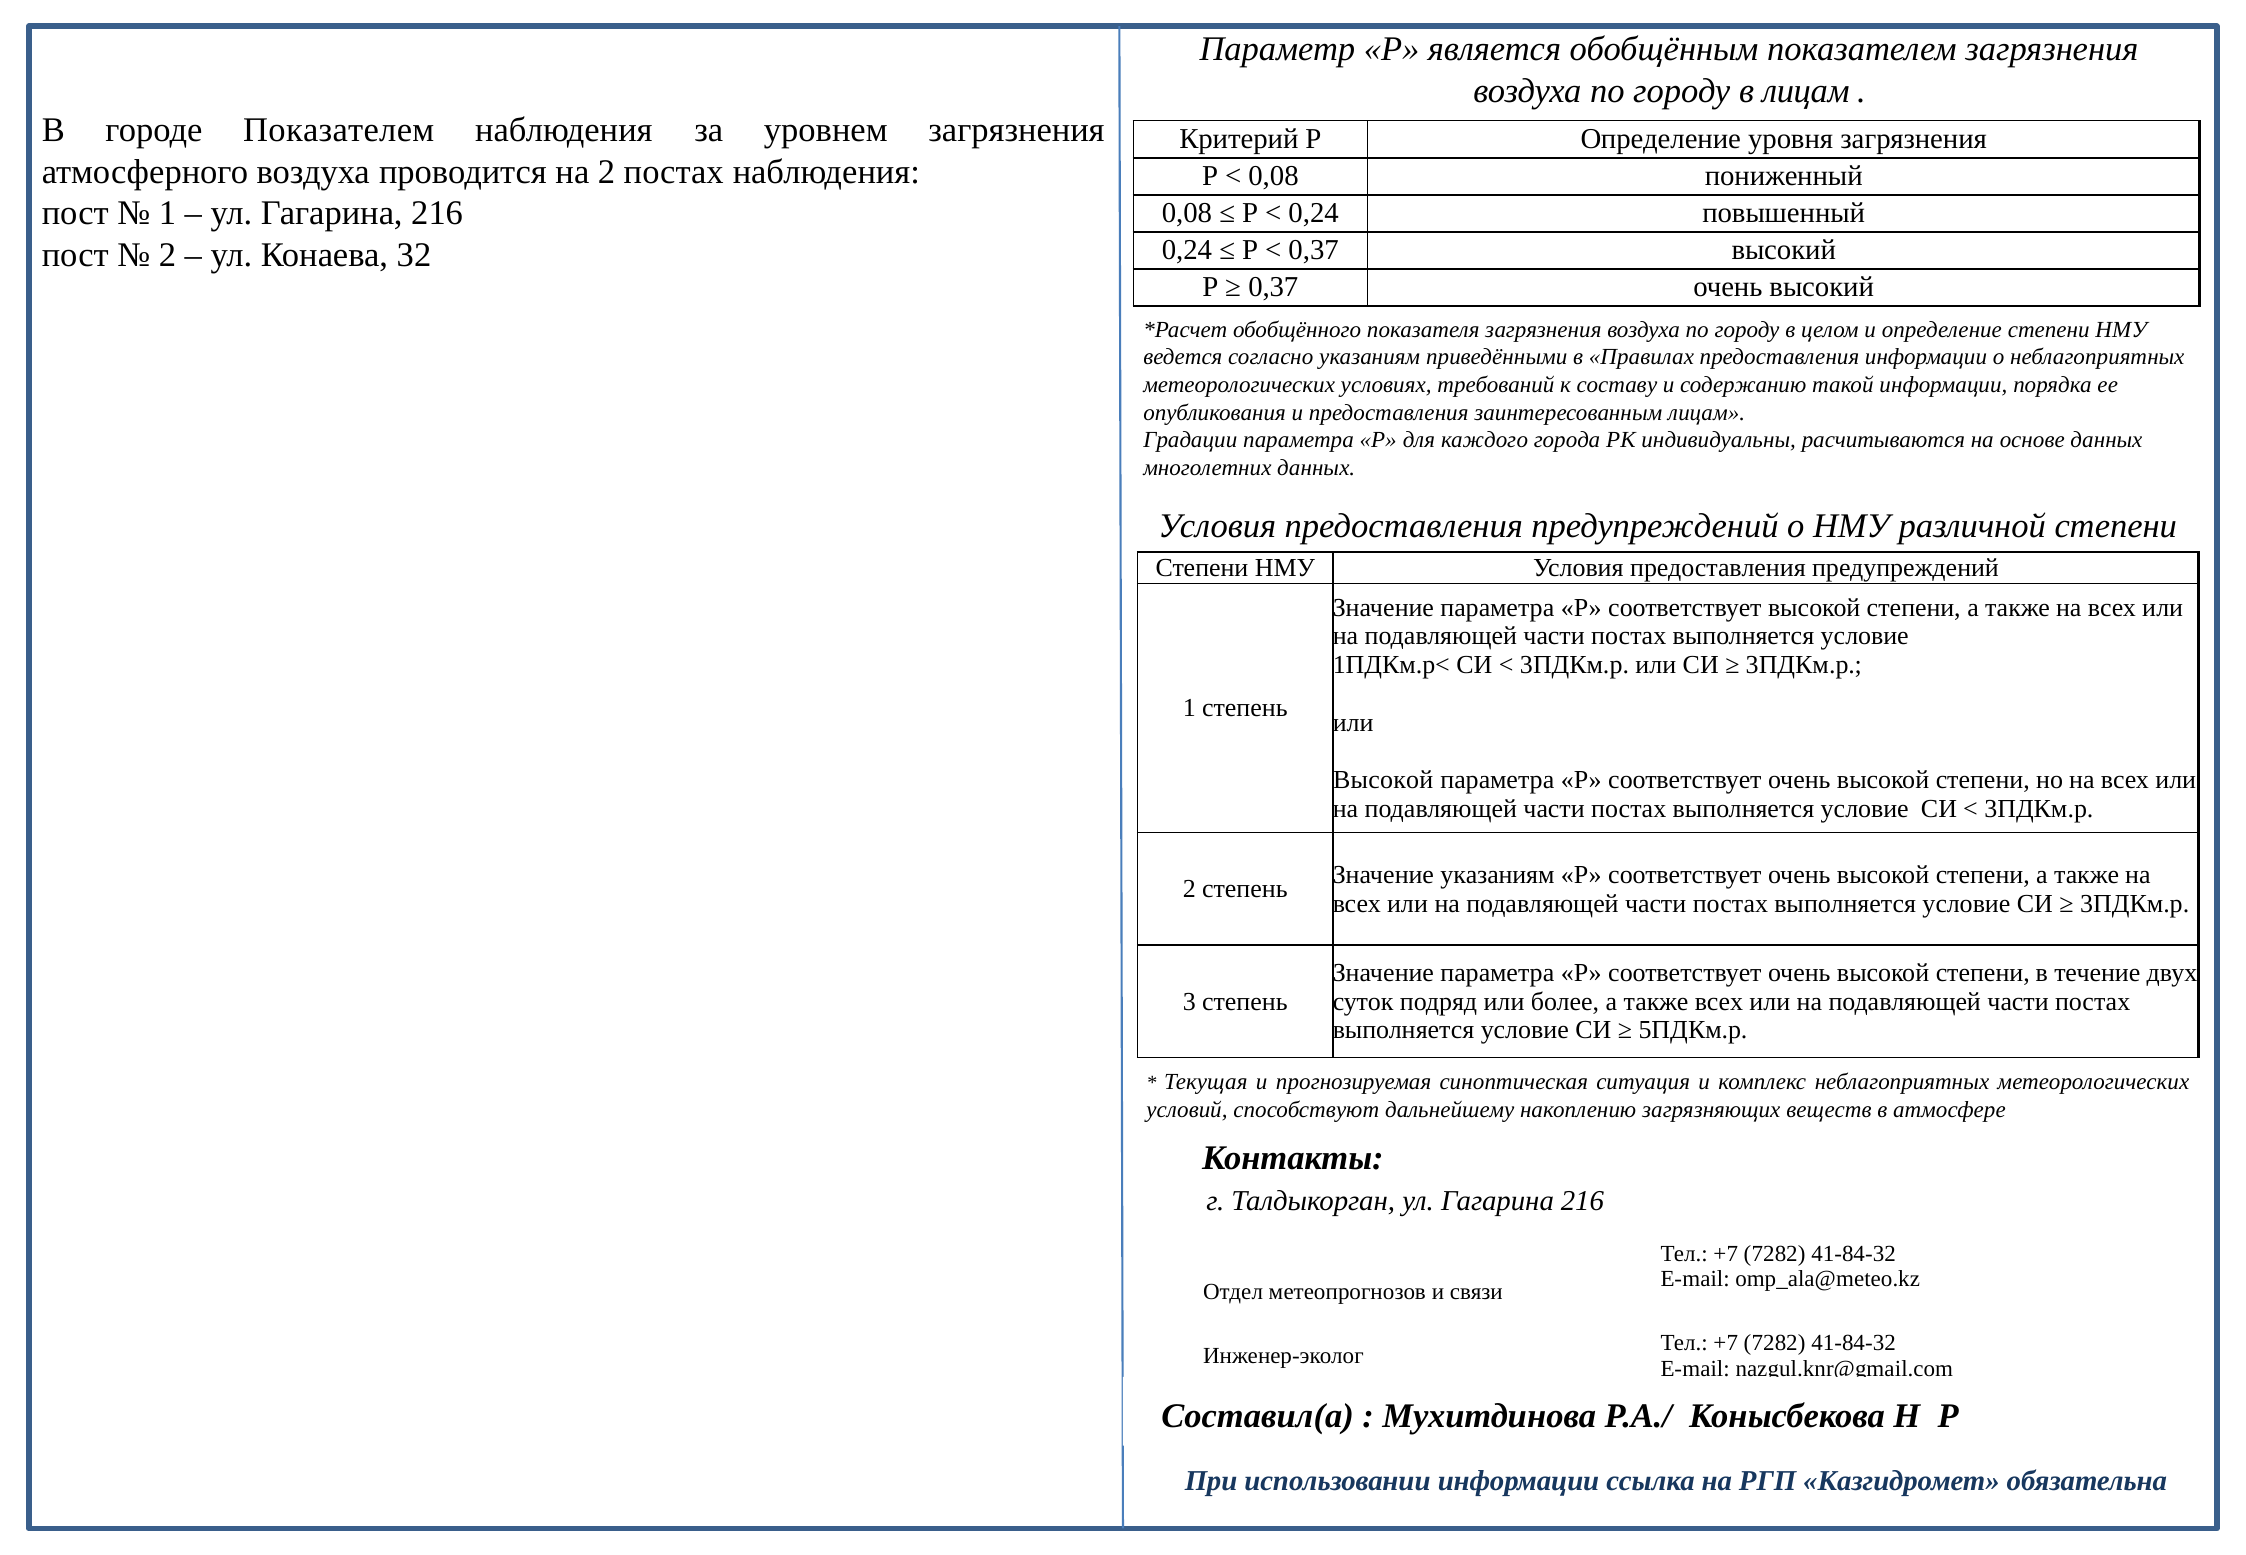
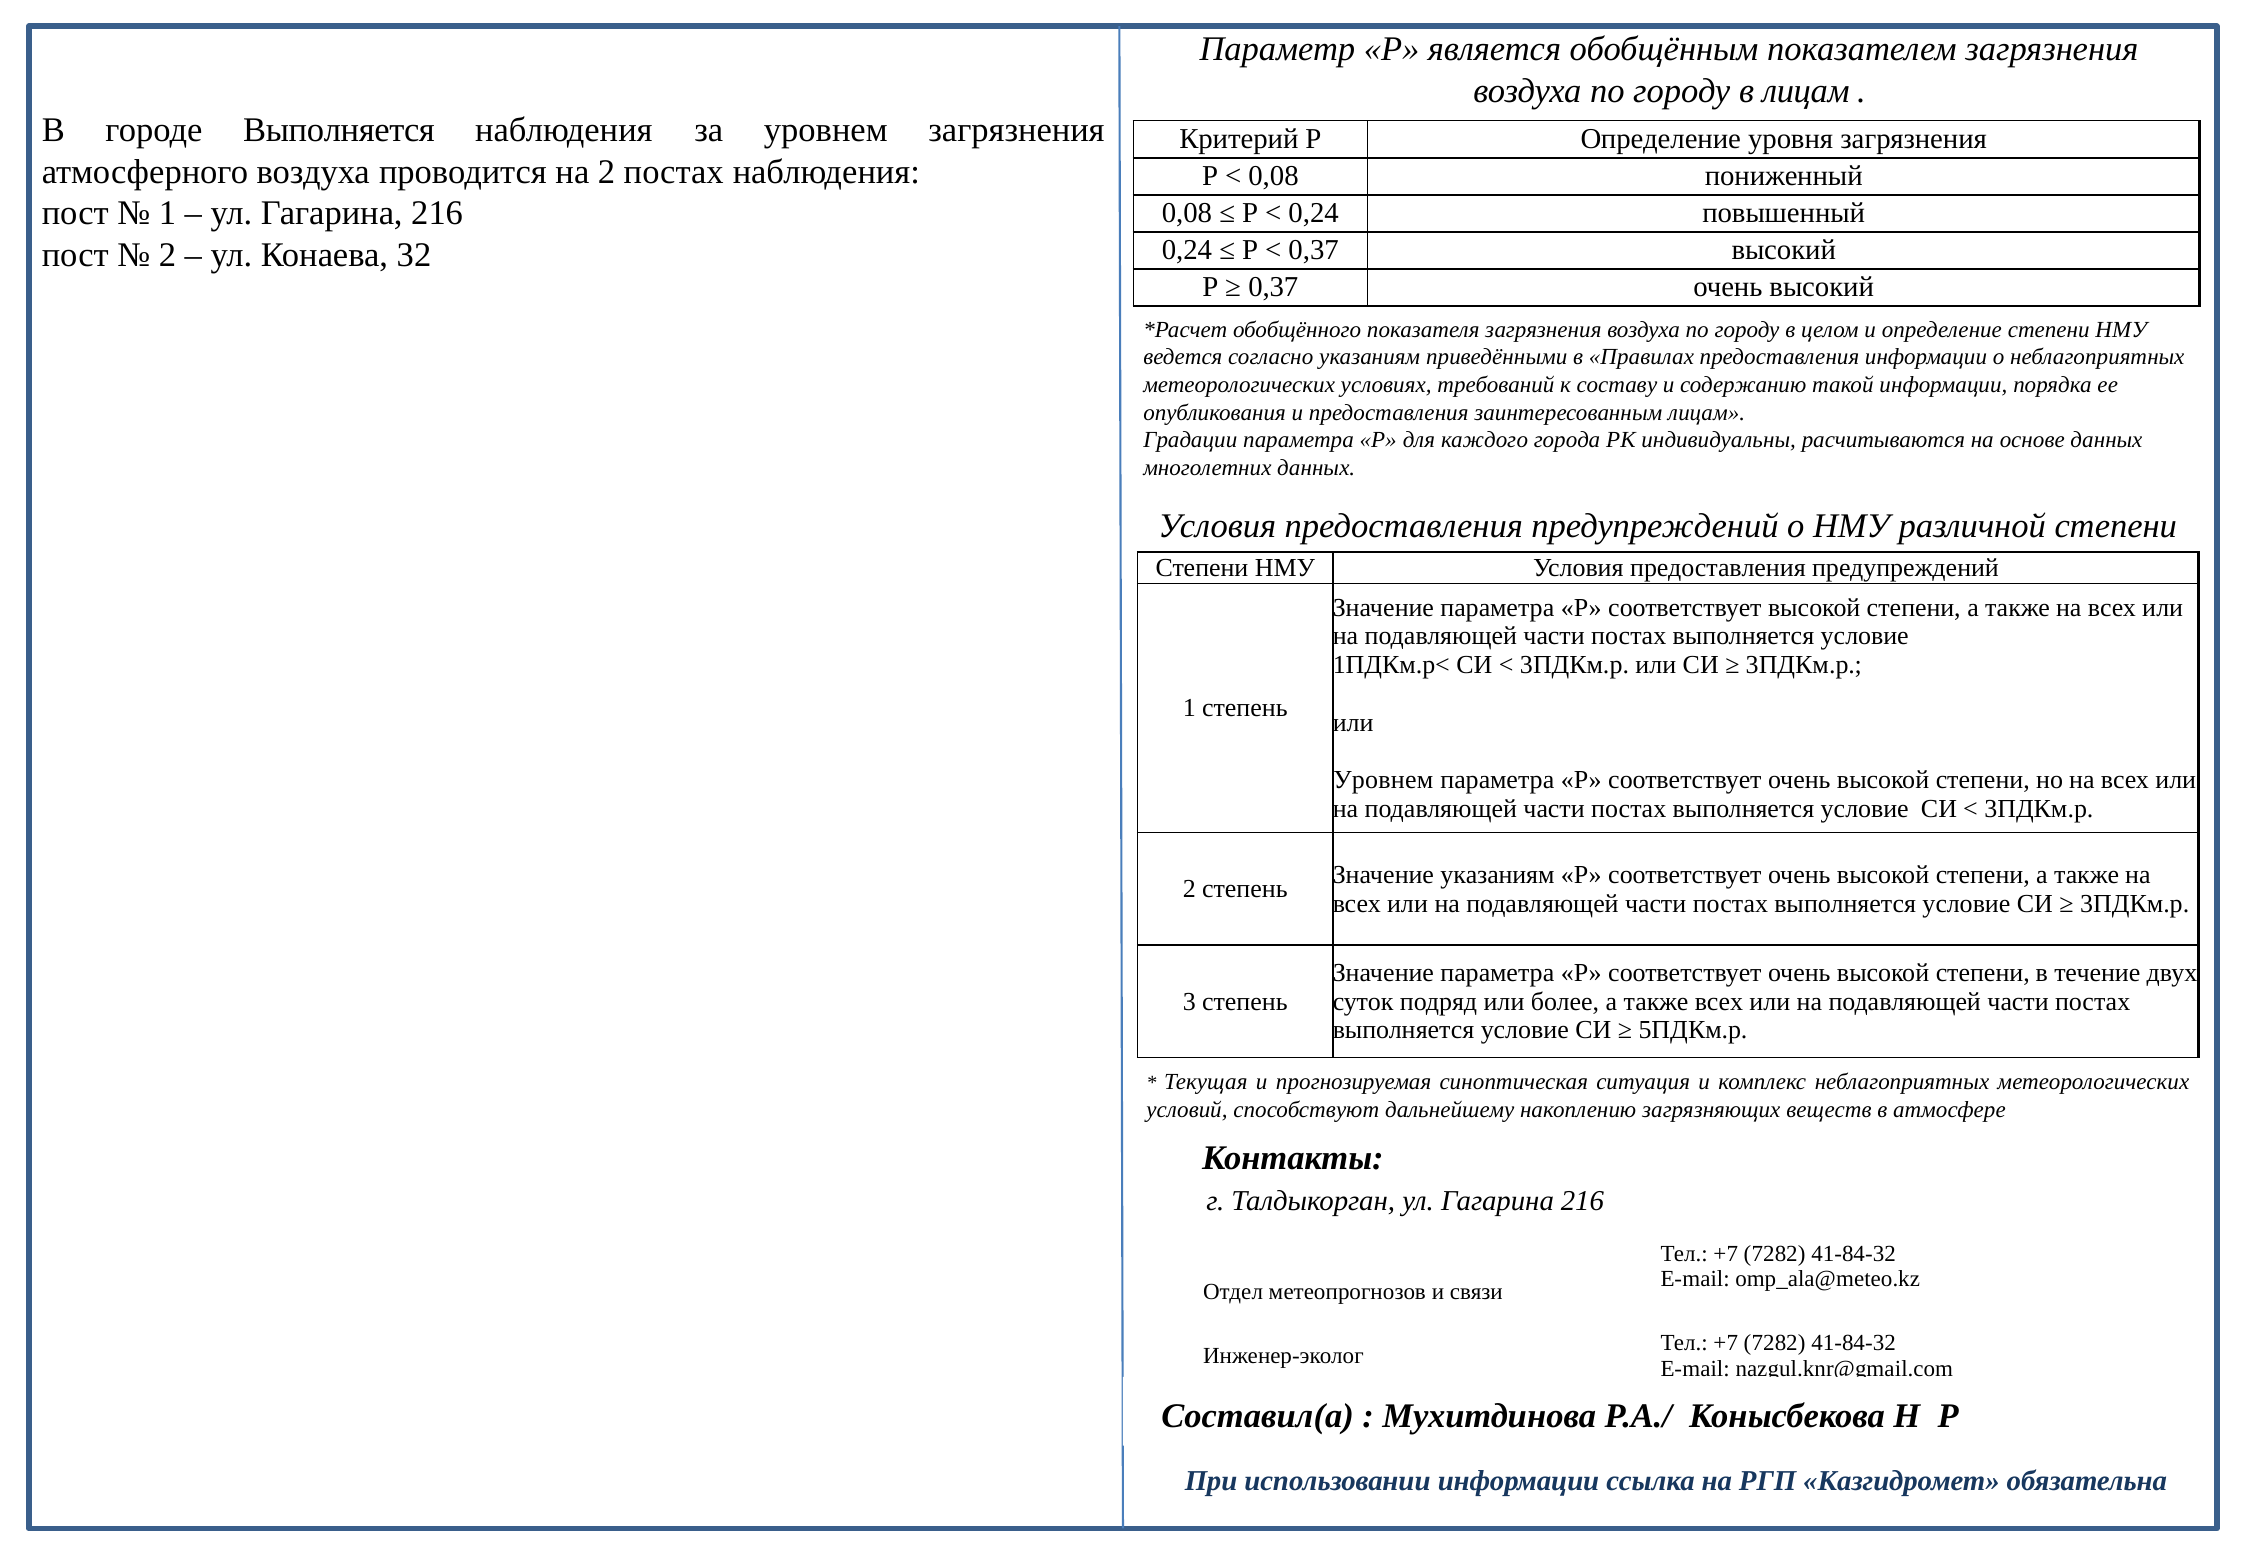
городе Показателем: Показателем -> Выполняется (339, 130)
Высокой: Высокой -> Уровнем (1383, 780)
